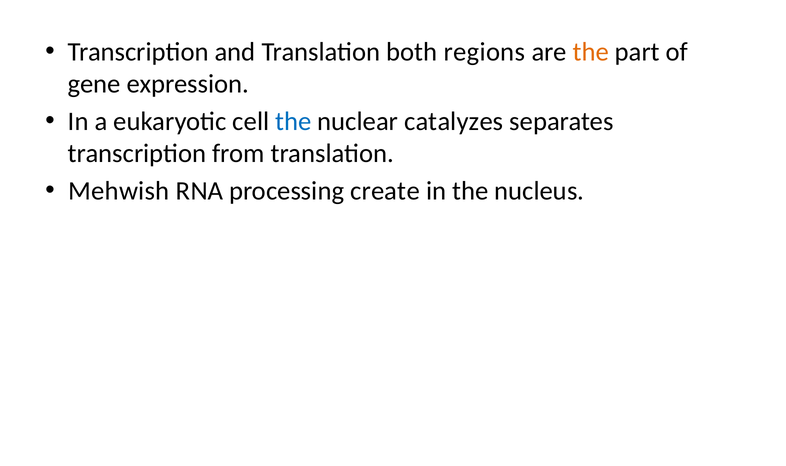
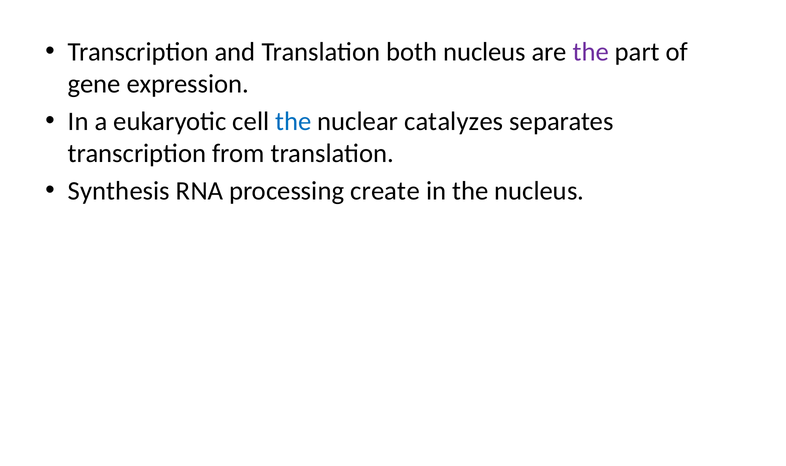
both regions: regions -> nucleus (485, 52)
the colour: orange -> purple (591, 52)
Mehwish: Mehwish -> Synthesis (119, 191)
